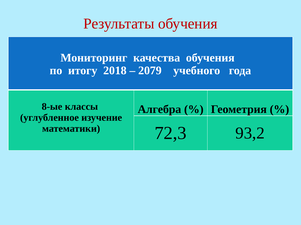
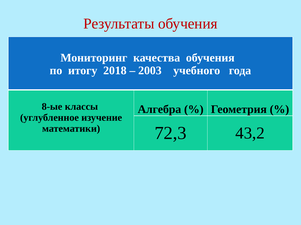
2079: 2079 -> 2003 (150, 71)
93,2: 93,2 -> 43,2 (250, 134)
